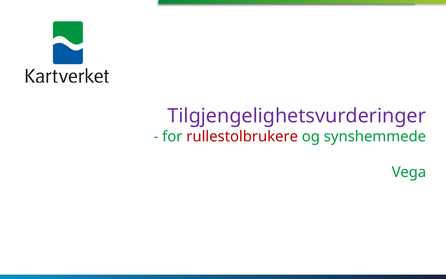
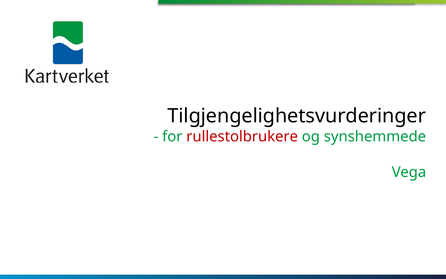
Tilgjengelighetsvurderinger colour: purple -> black (297, 116)
